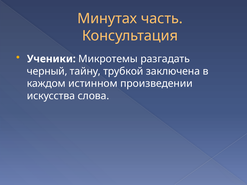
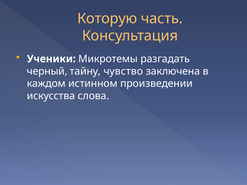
Минутах: Минутах -> Которую (107, 18)
трубкой: трубкой -> чувство (123, 71)
